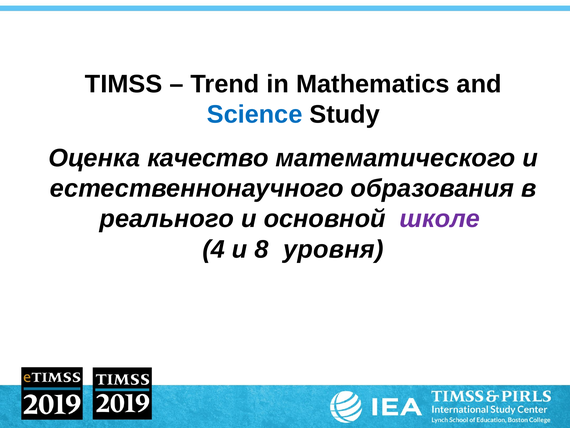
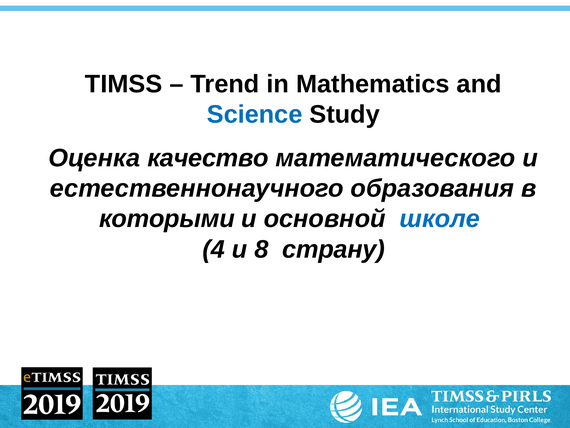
реального: реального -> которыми (167, 219)
школе colour: purple -> blue (440, 219)
уровня: уровня -> страну (334, 249)
